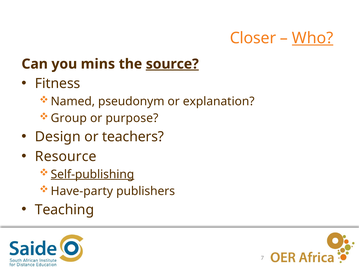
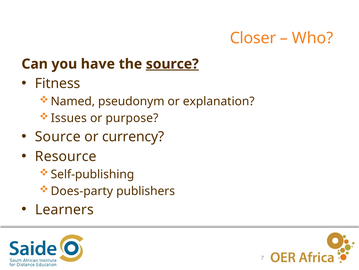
Who underline: present -> none (313, 38)
mins: mins -> have (98, 64)
Group: Group -> Issues (69, 118)
Design: Design -> Source (58, 136)
teachers: teachers -> currency (133, 136)
Self-publishing underline: present -> none (92, 174)
Have-party: Have-party -> Does-party (82, 191)
Teaching: Teaching -> Learners (64, 209)
